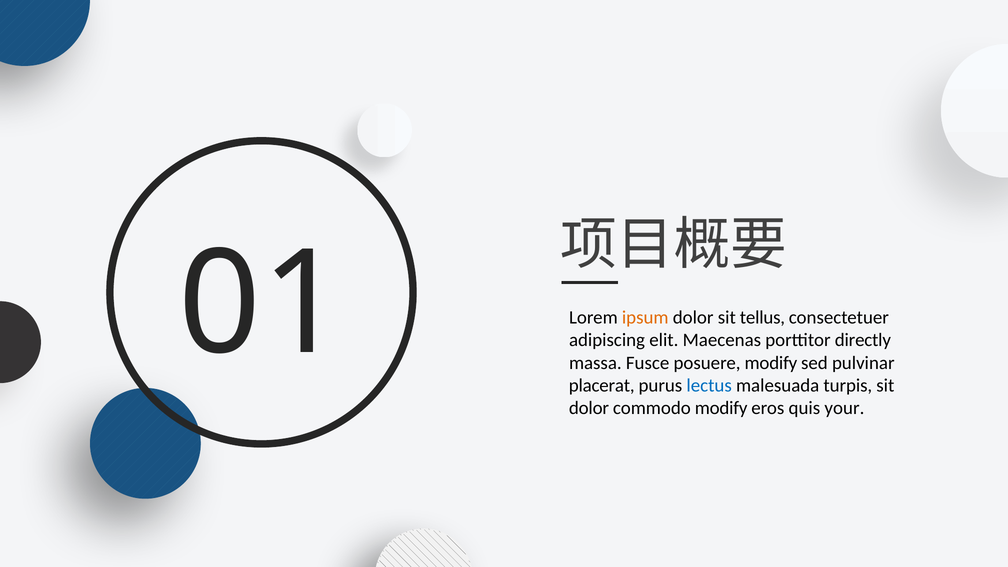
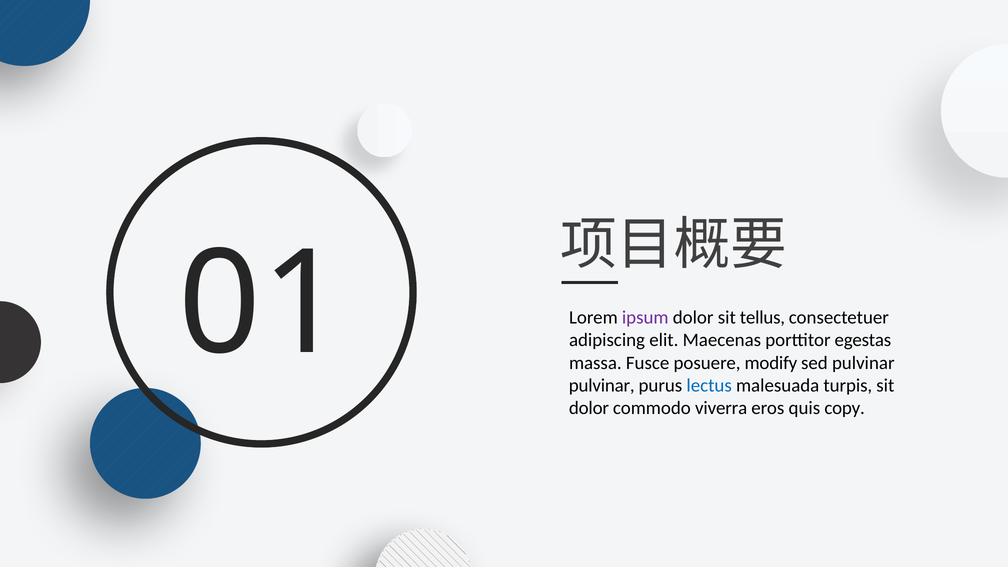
ipsum colour: orange -> purple (645, 318)
directly: directly -> egestas (863, 340)
placerat: placerat -> pulvinar (602, 386)
commodo modify: modify -> viverra (721, 408)
your: your -> copy (845, 408)
